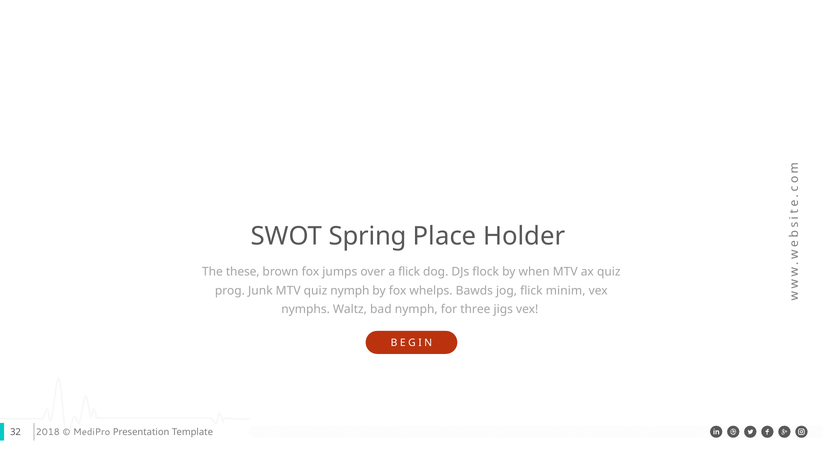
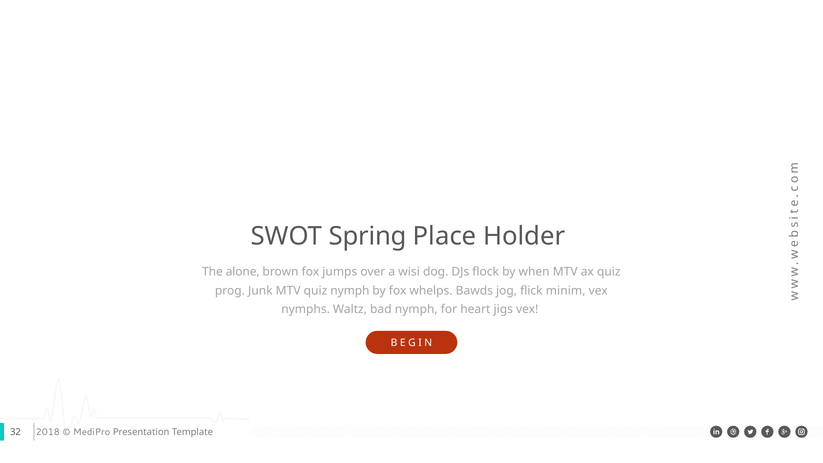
these: these -> alone (243, 272)
a flick: flick -> wisi (409, 272)
three: three -> heart (475, 309)
